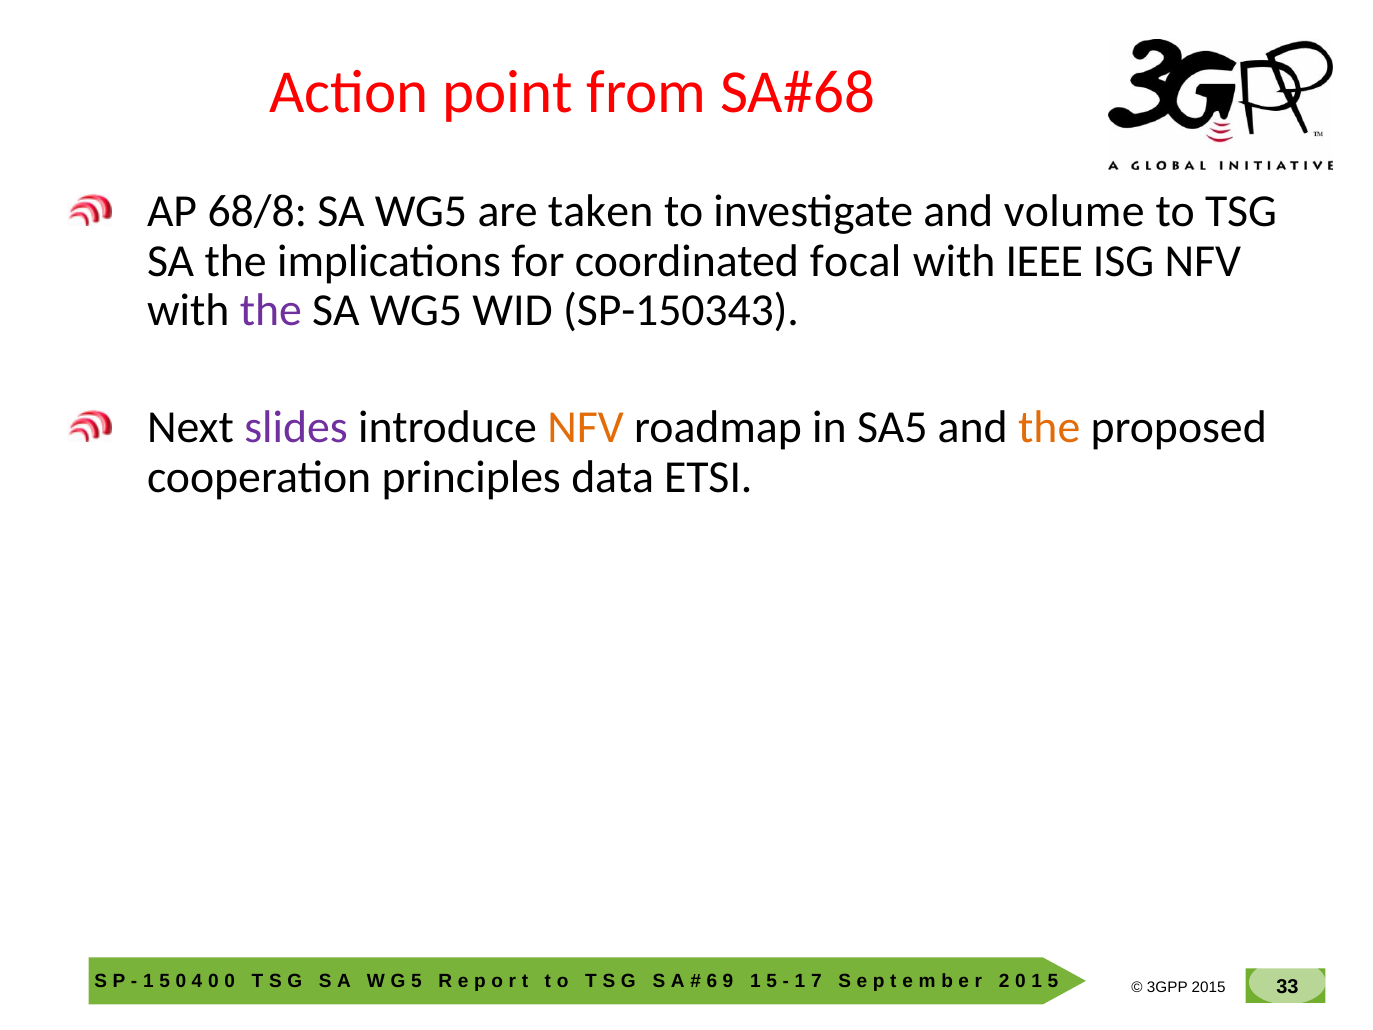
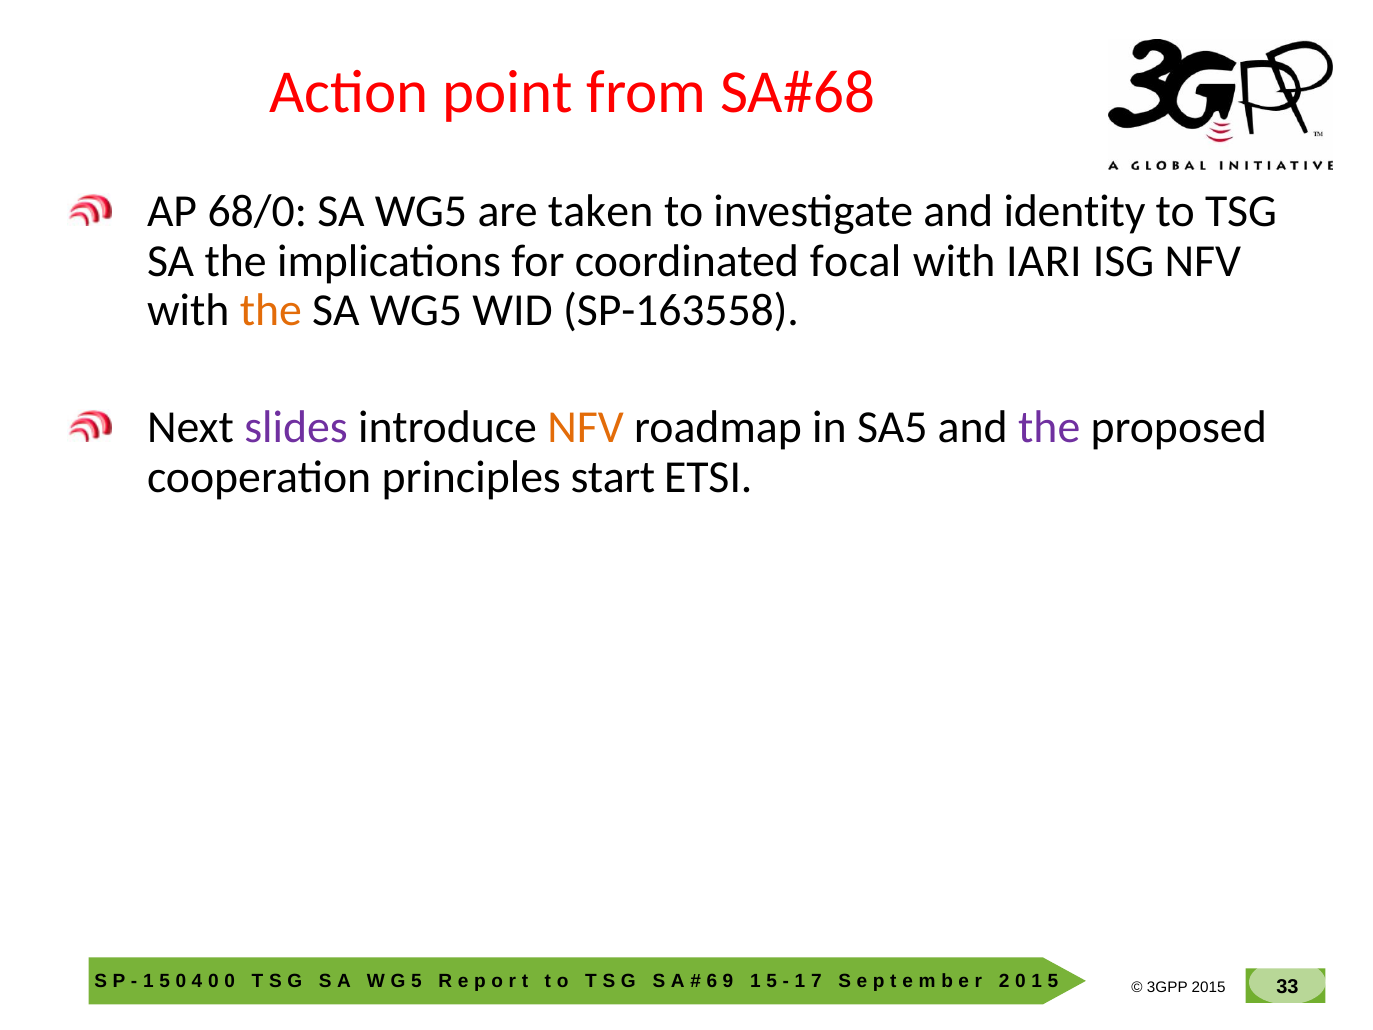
68/8: 68/8 -> 68/0 (257, 212)
volume: volume -> identity (1075, 212)
IEEE: IEEE -> IARI (1044, 261)
the colour: purple -> orange (271, 310)
SP-150343: SP-150343 -> SP-163558 (681, 310)
the colour: orange -> purple (1049, 427)
data: data -> start (613, 477)
